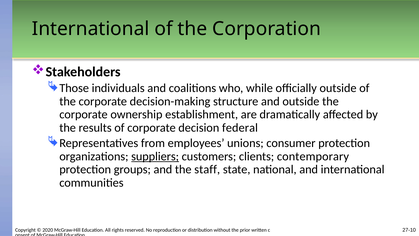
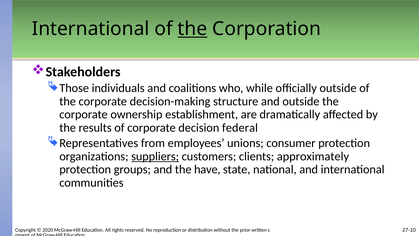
the underline: none -> present (192, 29)
contemporary: contemporary -> approximately (313, 156)
staff: staff -> have (207, 169)
